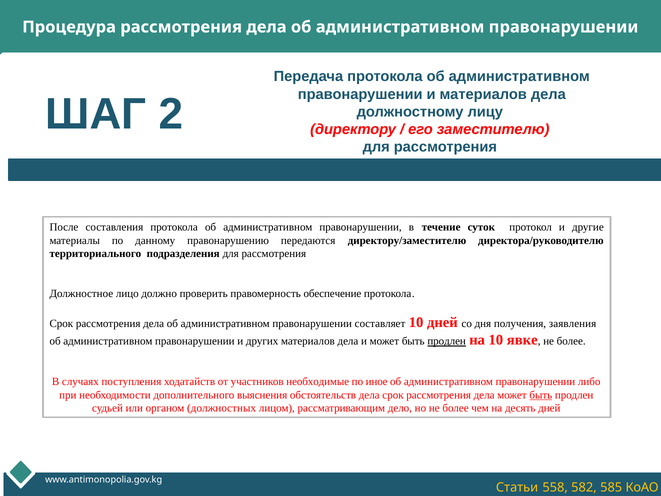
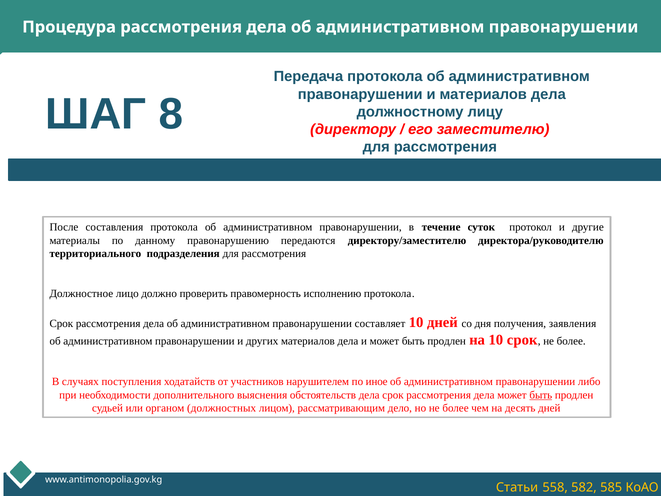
2: 2 -> 8 (171, 114)
обеспечение: обеспечение -> исполнению (332, 293)
продлен underline: present -> none (447, 341)
10 явке: явке -> срок (522, 340)
необходимые: необходимые -> нарушителем (318, 381)
